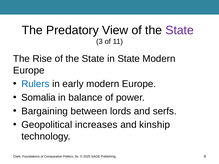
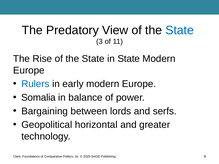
State colour: purple -> blue (180, 30)
increases: increases -> horizontal (96, 125)
kinship: kinship -> greater (155, 125)
